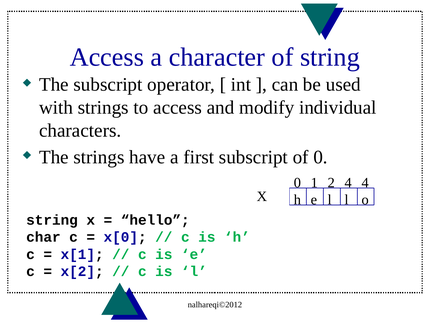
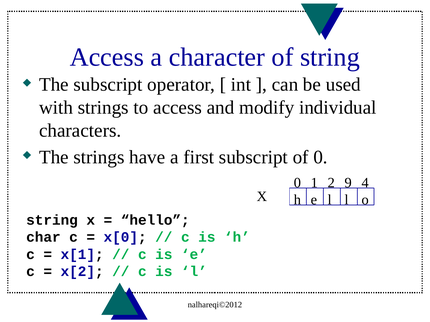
1 4: 4 -> 9 (348, 183)
